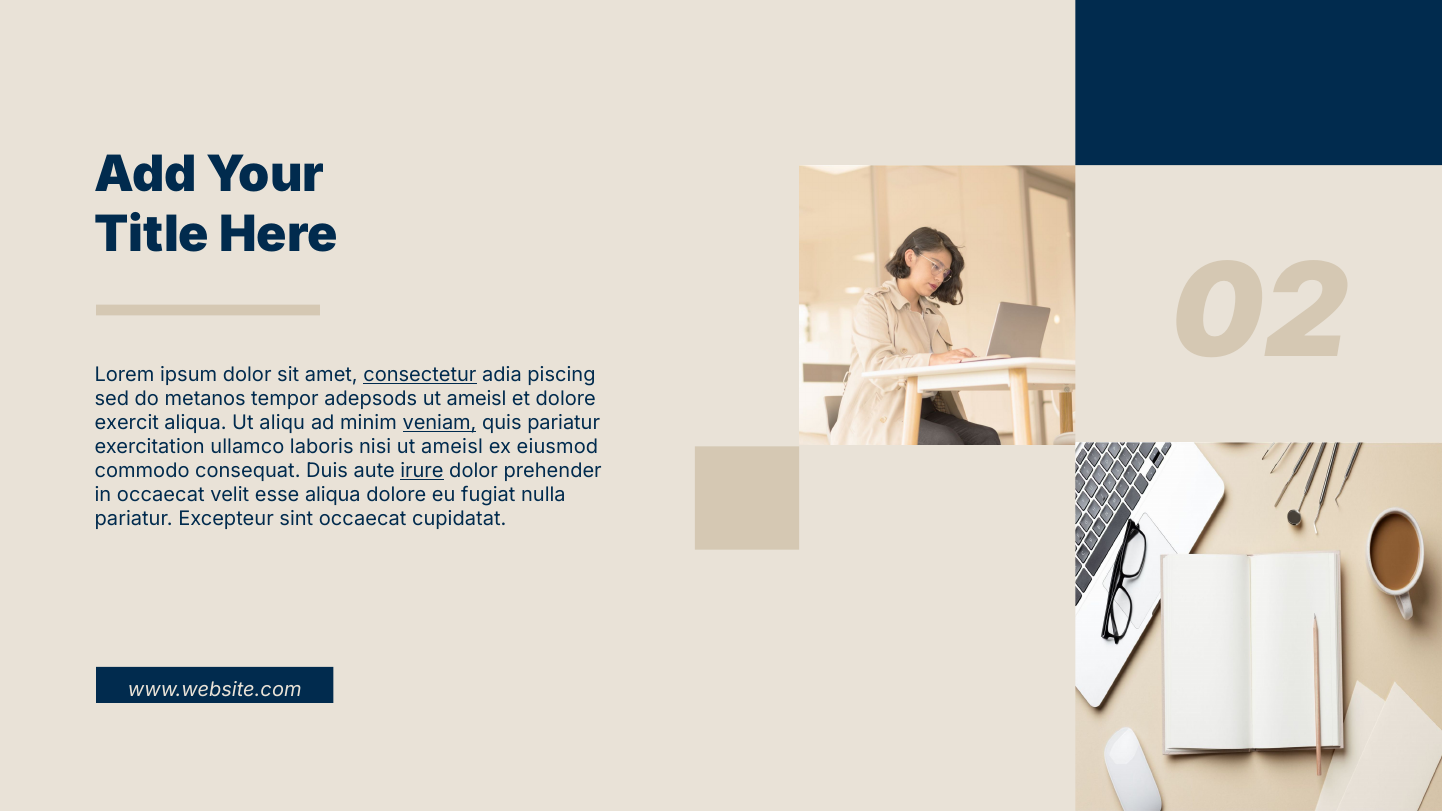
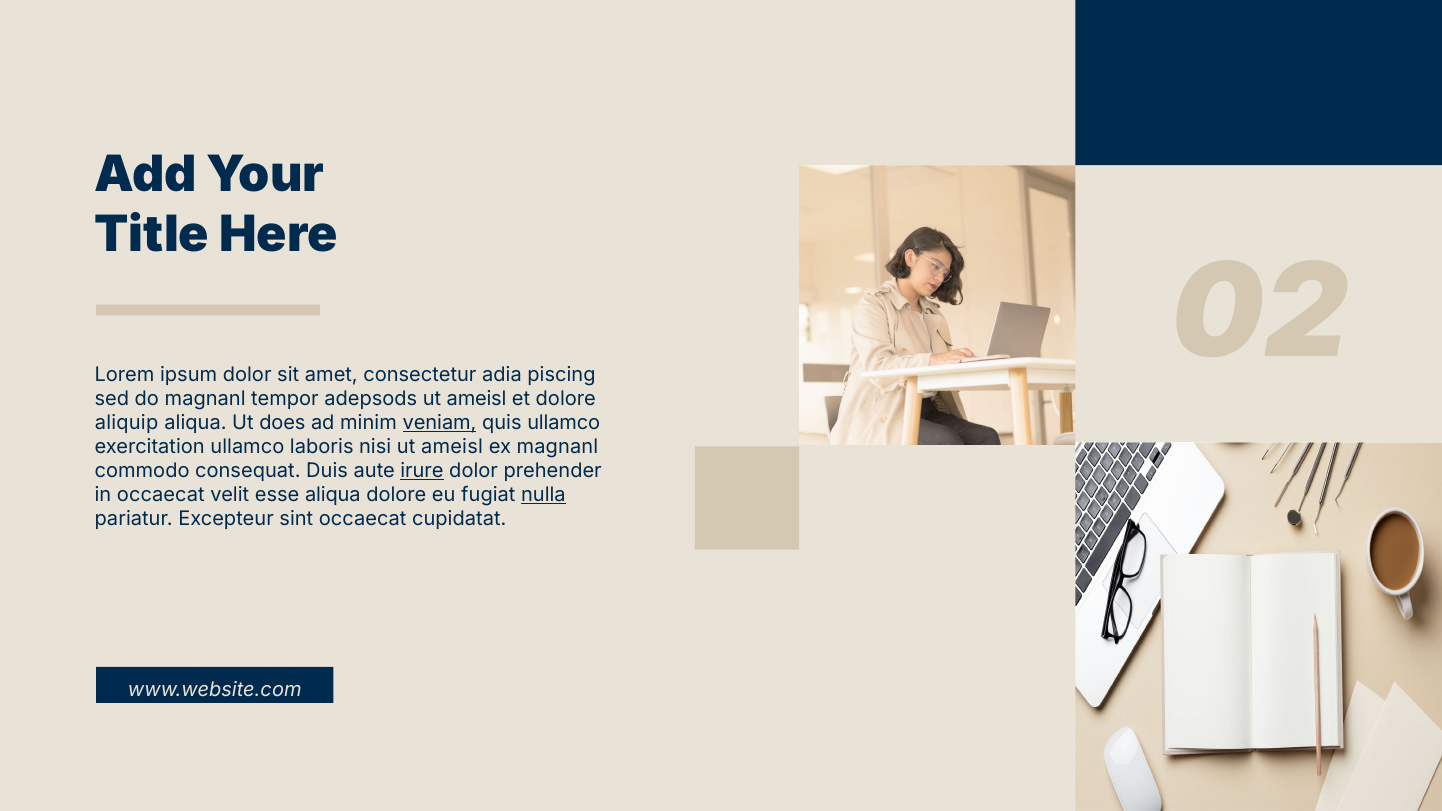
consectetur underline: present -> none (420, 375)
do metanos: metanos -> magnanl (205, 399)
exercit: exercit -> aliquip (127, 423)
aliqu: aliqu -> does (282, 423)
quis pariatur: pariatur -> ullamco (564, 423)
ex eiusmod: eiusmod -> magnanl (557, 447)
nulla underline: none -> present (543, 495)
